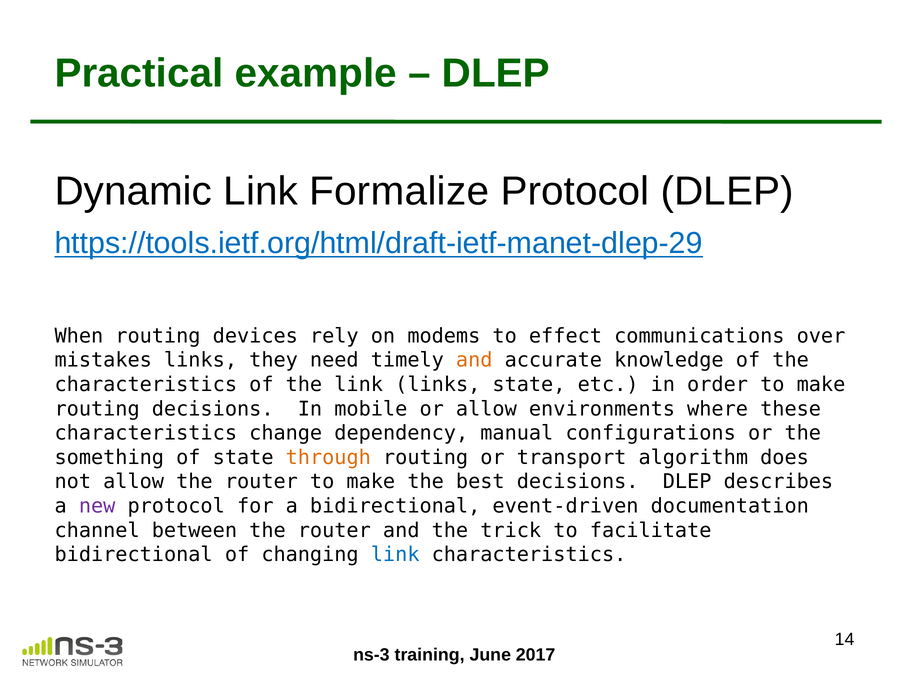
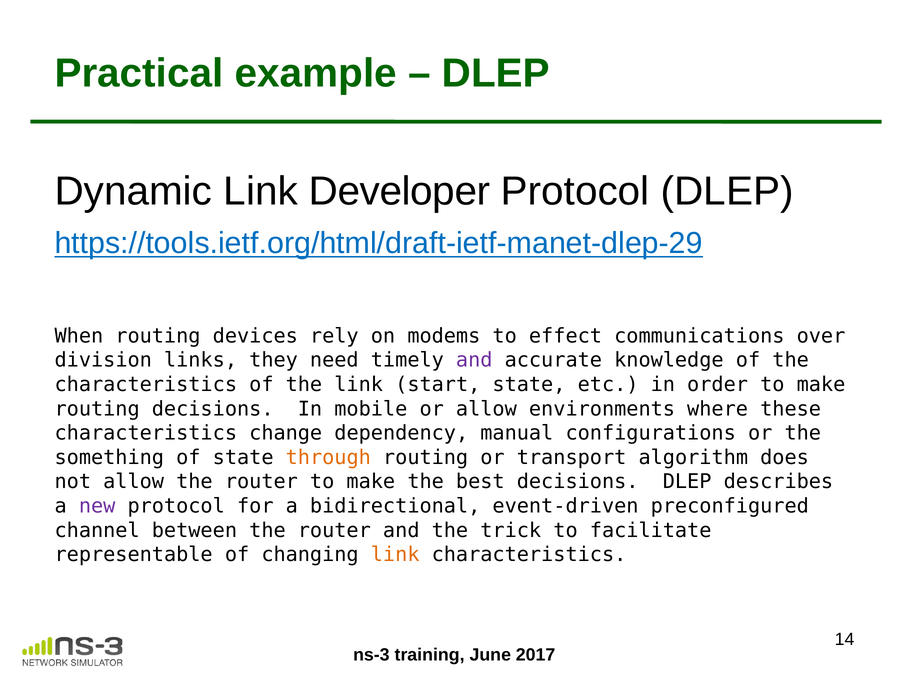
Formalize: Formalize -> Developer (399, 191)
mistakes: mistakes -> division (103, 360)
and colour: orange -> purple (474, 360)
link links: links -> start (438, 385)
documentation: documentation -> preconfigured (730, 506)
bidirectional: bidirectional -> representable (134, 555)
link colour: blue -> orange (395, 555)
